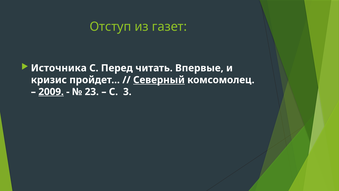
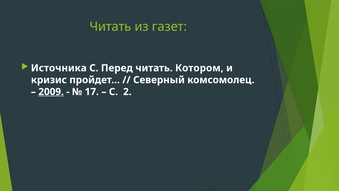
Отступ: Отступ -> Читать (110, 27)
Впервые: Впервые -> Котором (199, 68)
Северный underline: present -> none (159, 80)
23: 23 -> 17 (92, 92)
3: 3 -> 2 (127, 92)
